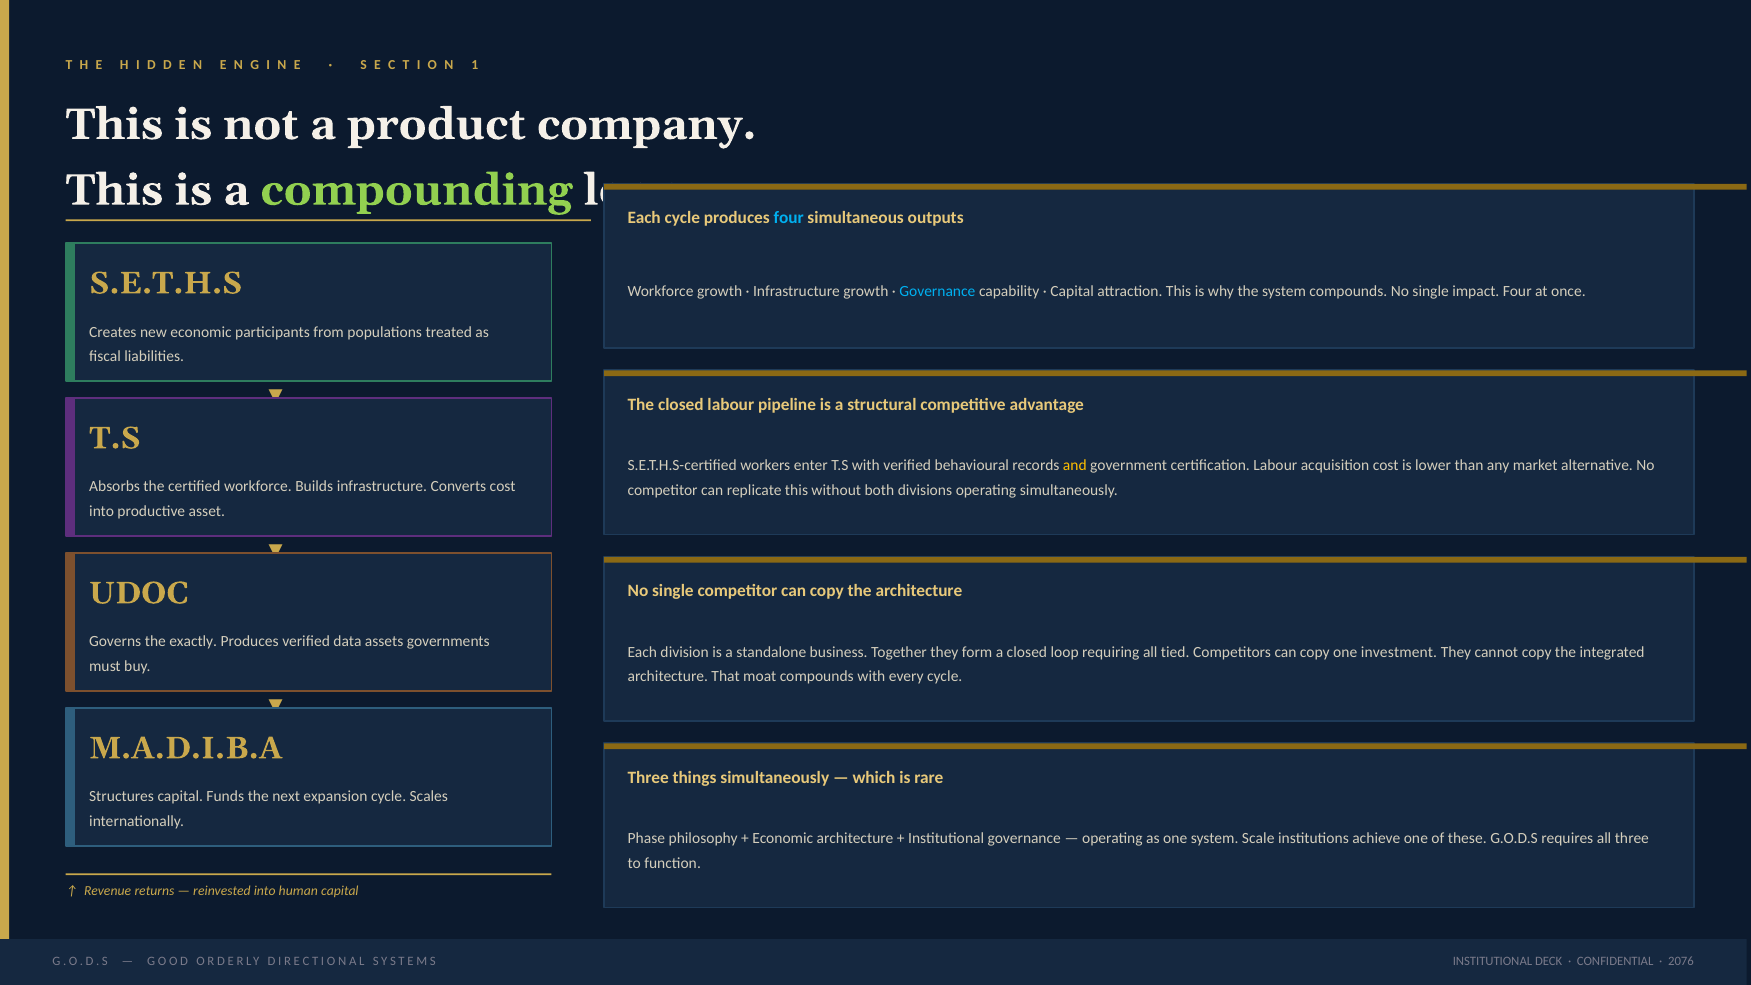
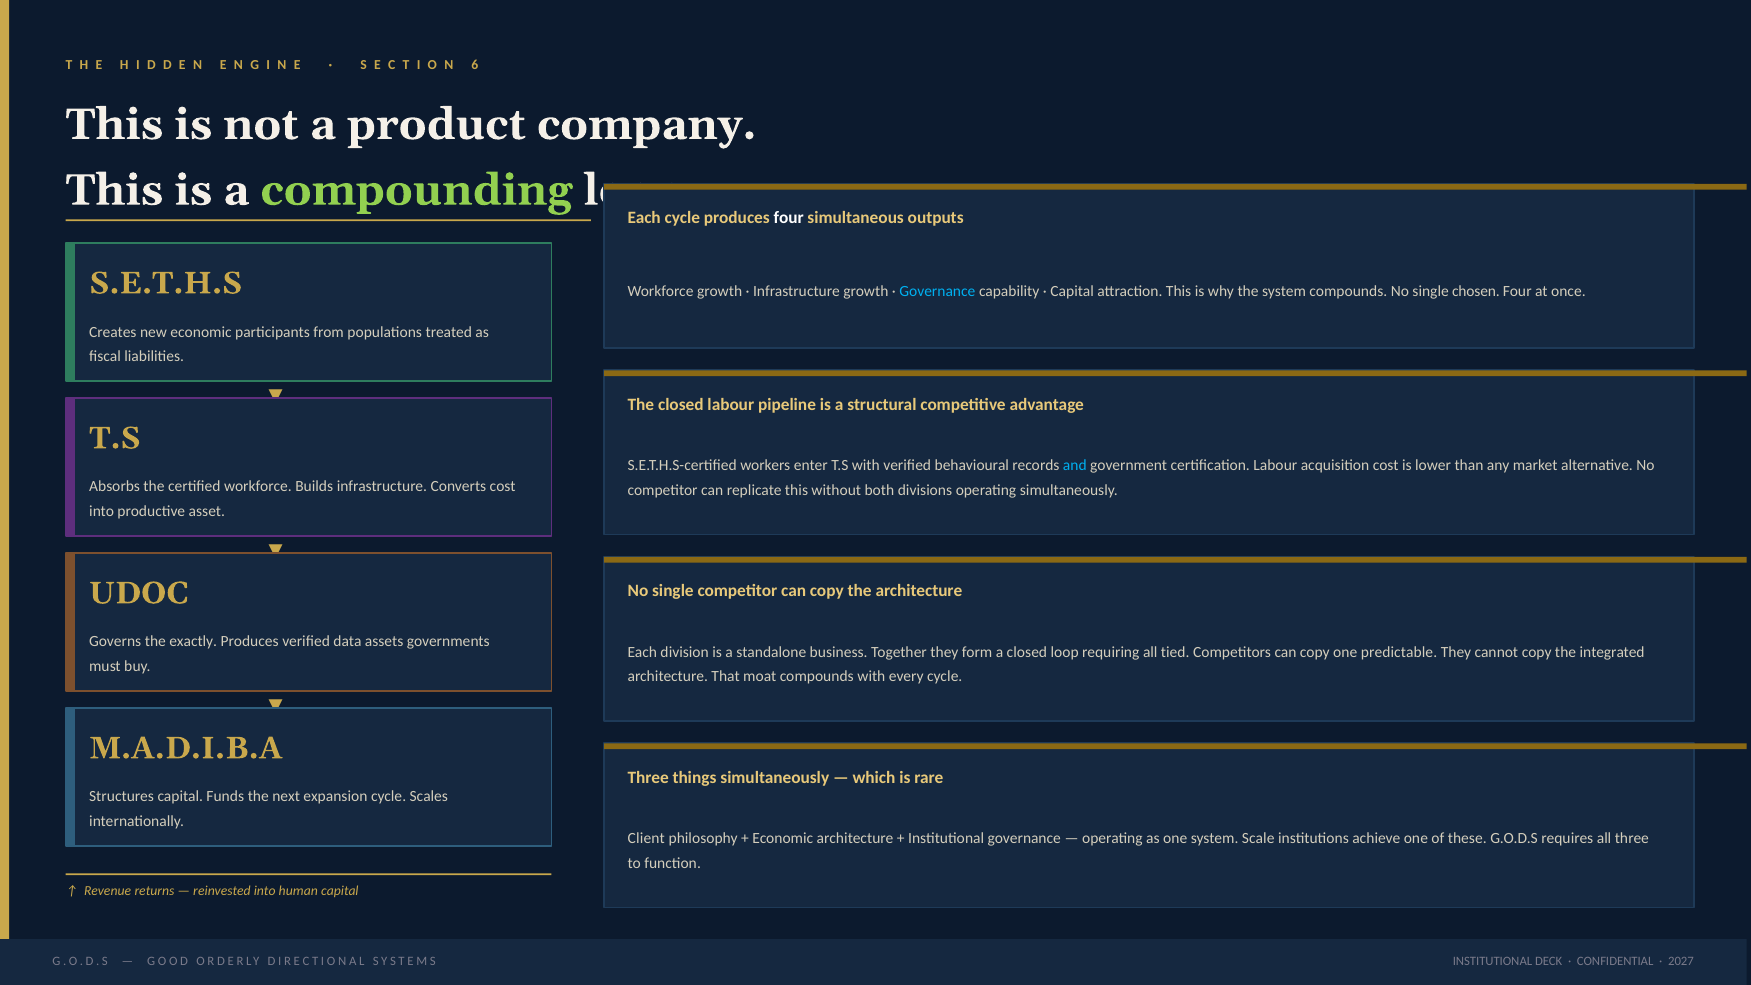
1: 1 -> 6 (475, 65)
four colour: light blue -> white (789, 218)
impact: impact -> chosen (1476, 291)
and colour: yellow -> light blue (1075, 466)
investment: investment -> predictable (1399, 652)
Phase: Phase -> Client (646, 839)
2076: 2076 -> 2027 (1681, 961)
